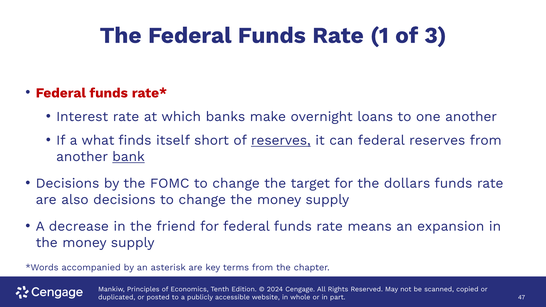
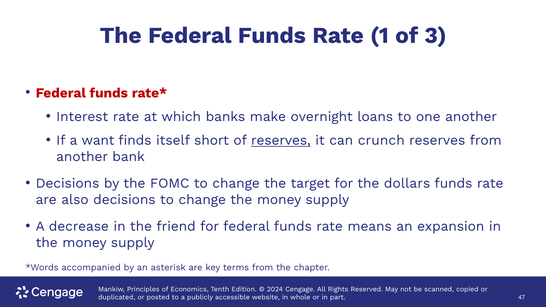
what: what -> want (98, 140)
can federal: federal -> crunch (381, 140)
bank underline: present -> none (129, 157)
